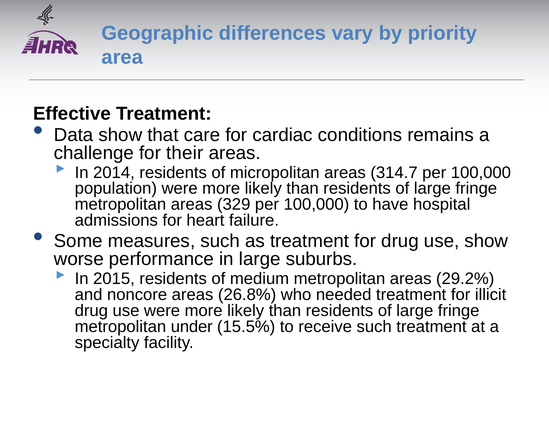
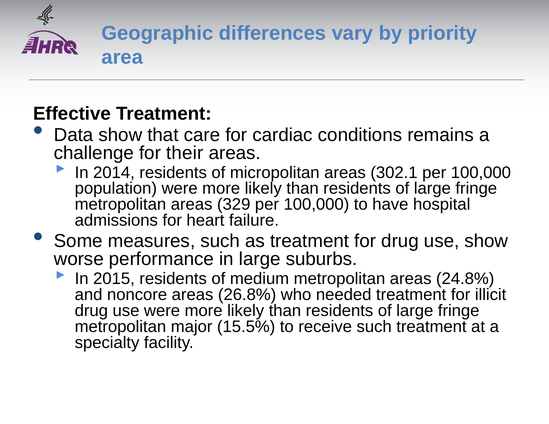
314.7: 314.7 -> 302.1 (394, 173)
29.2%: 29.2% -> 24.8% (465, 279)
under: under -> major (192, 327)
